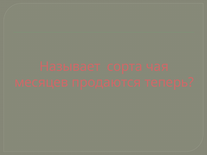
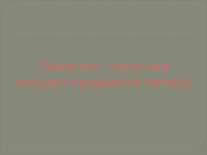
Называет: Называет -> Заместил (70, 67)
месяцев: месяцев -> попадет (41, 83)
